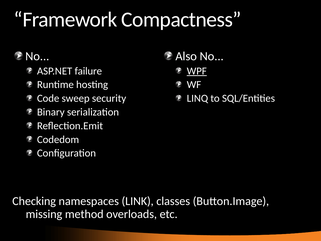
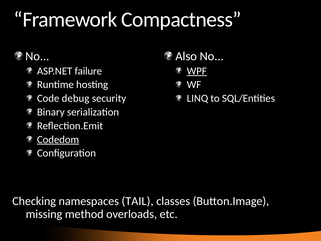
sweep: sweep -> debug (76, 98)
Codedom underline: none -> present (58, 139)
LINK: LINK -> TAIL (138, 201)
